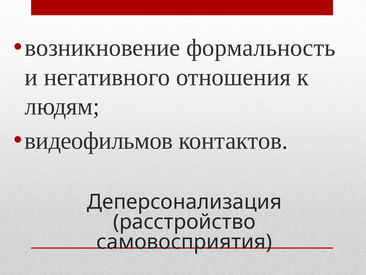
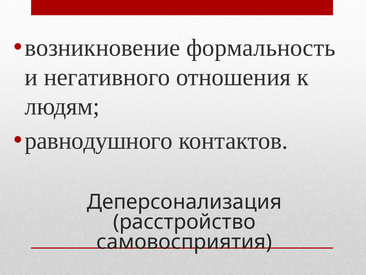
видеофильмов: видеофильмов -> равнодушного (99, 140)
